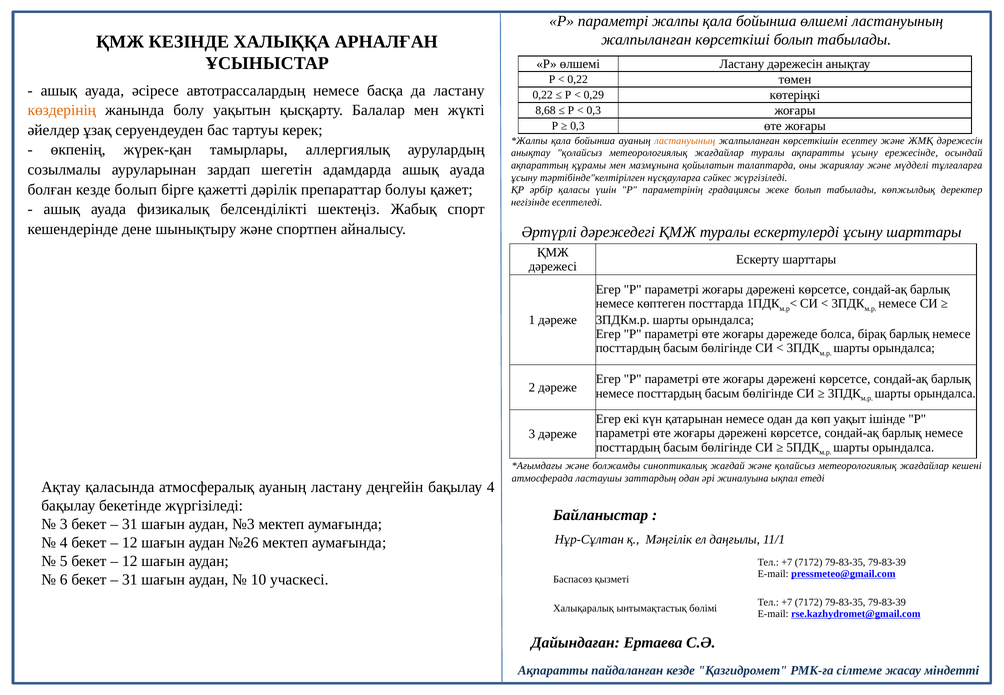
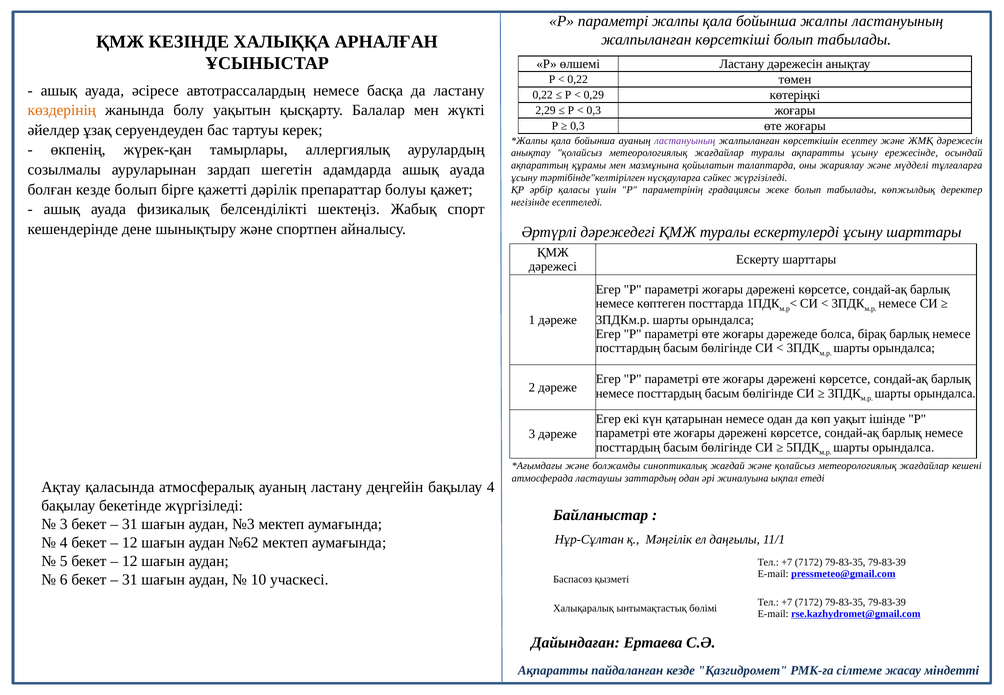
бойынша өлшемі: өлшемі -> жалпы (824, 21)
8,68: 8,68 -> 2,29 (546, 110)
ластануының colour: orange -> purple (685, 141)
№26: №26 -> №62 (243, 543)
